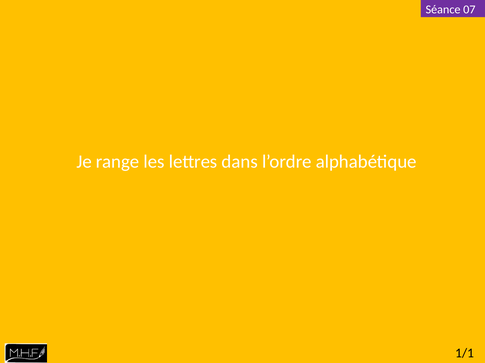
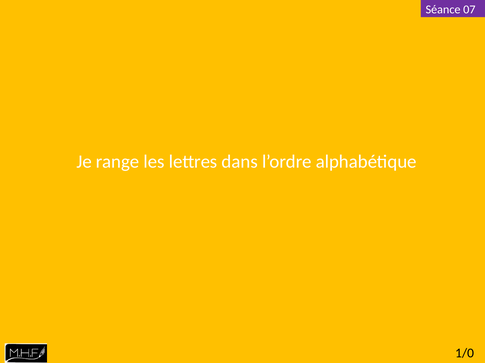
1/1: 1/1 -> 1/0 (465, 354)
